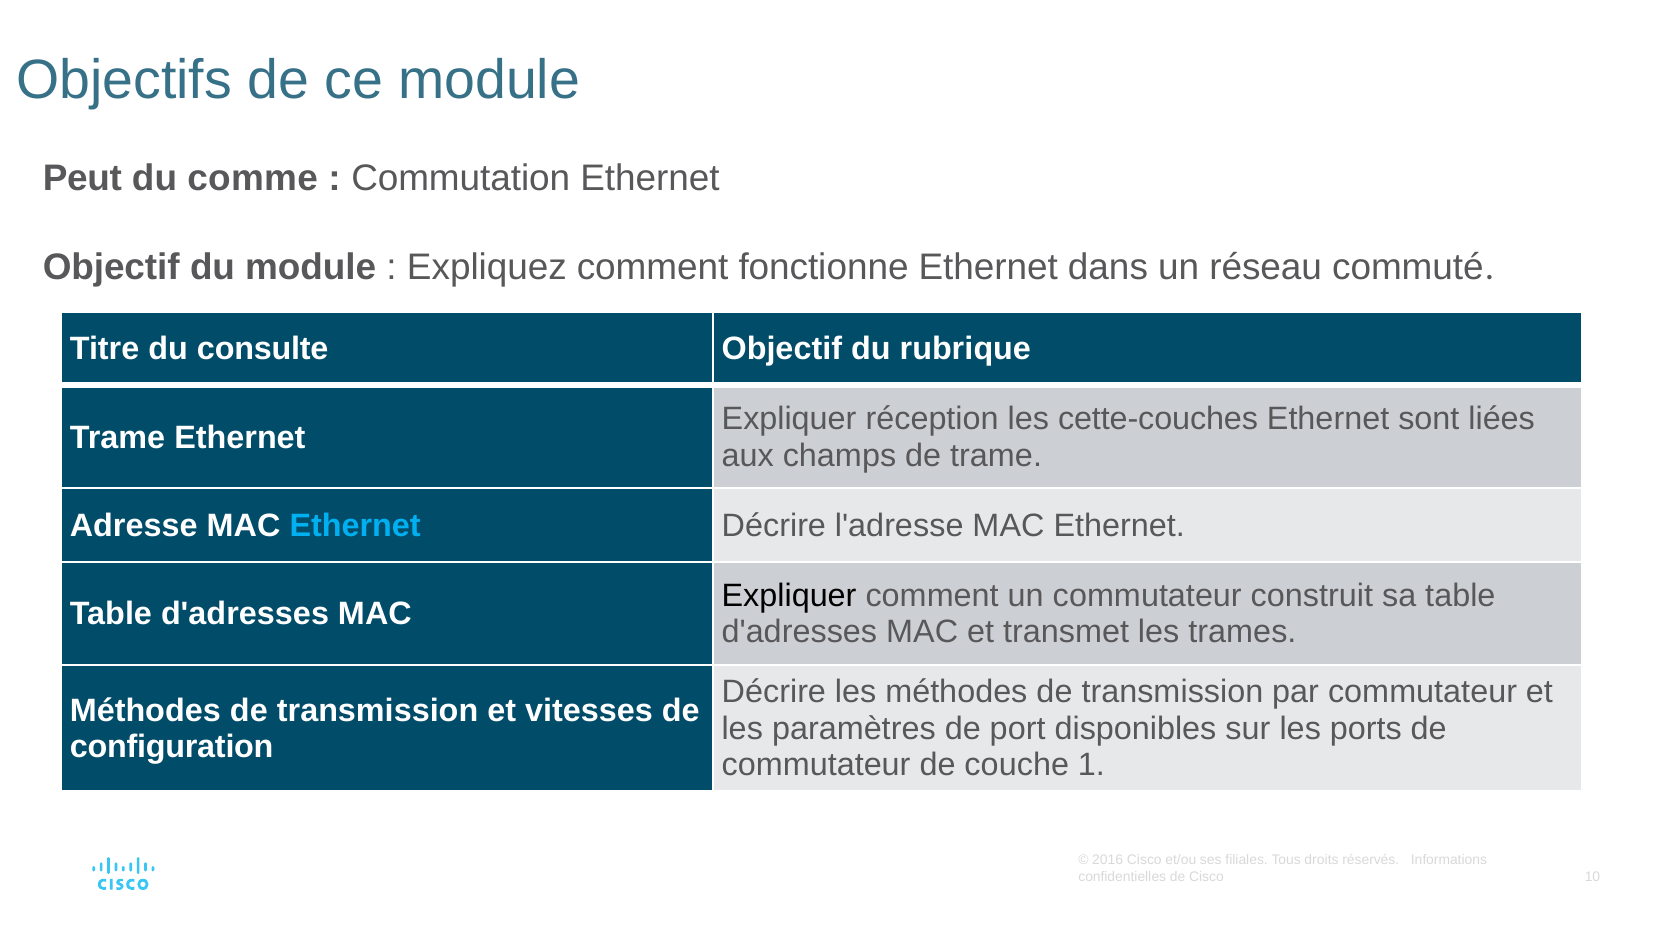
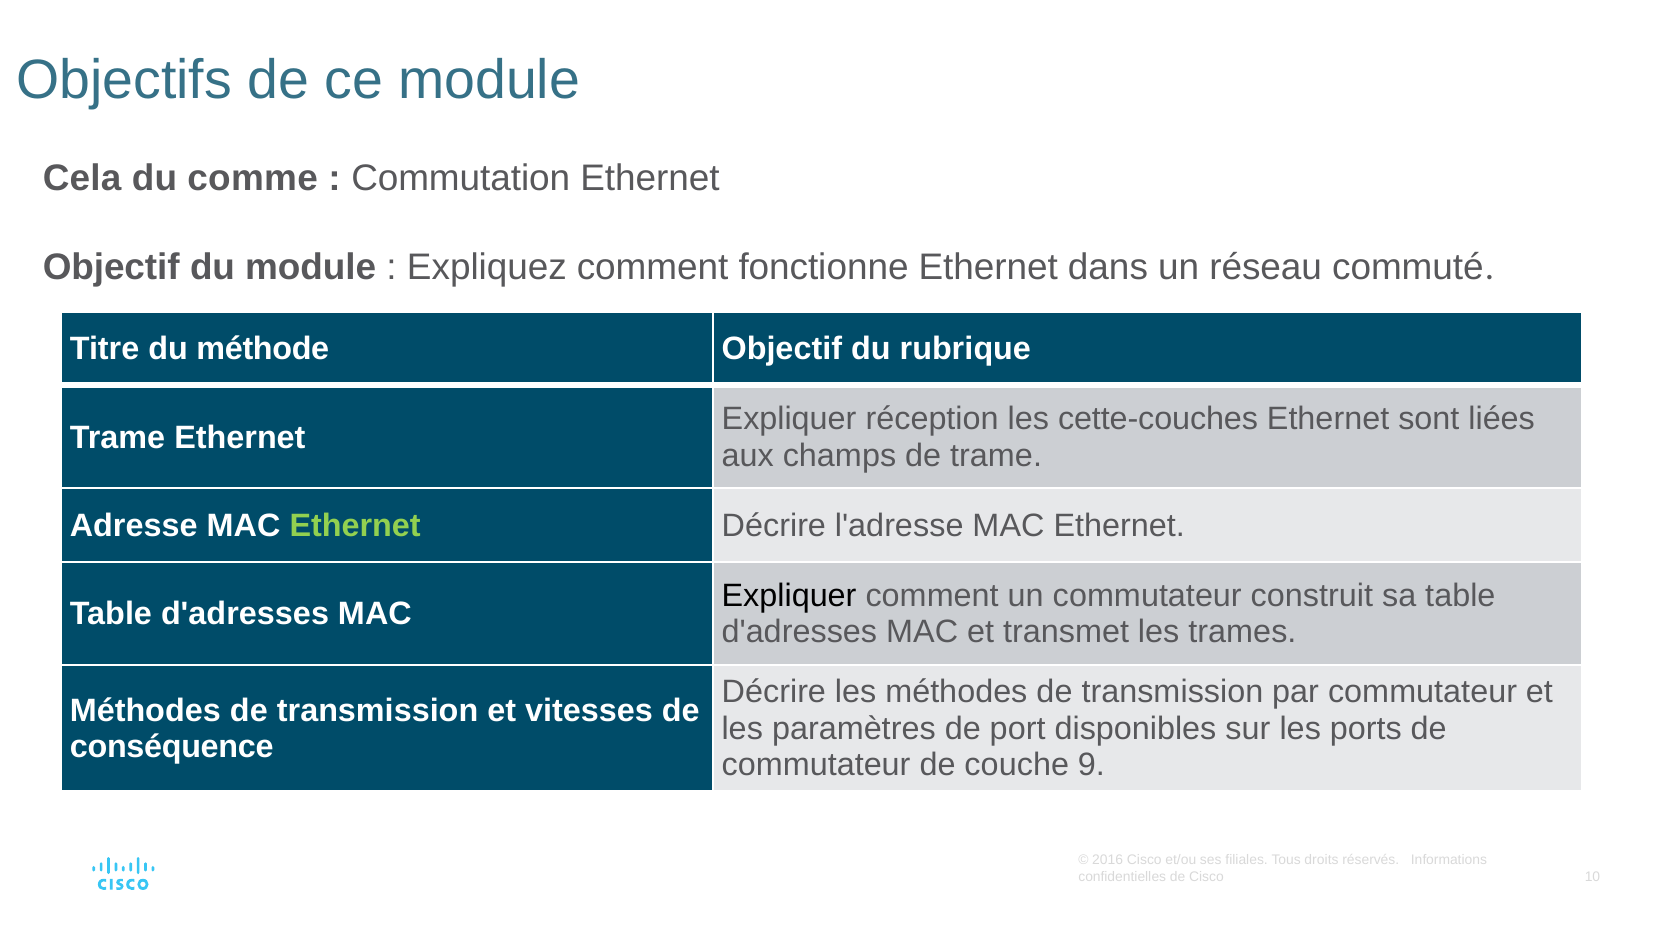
Peut: Peut -> Cela (82, 178)
consulte: consulte -> méthode (263, 349)
Ethernet colour: light blue -> light green (355, 526)
configuration: configuration -> conséquence (172, 747)
1: 1 -> 9 (1091, 765)
